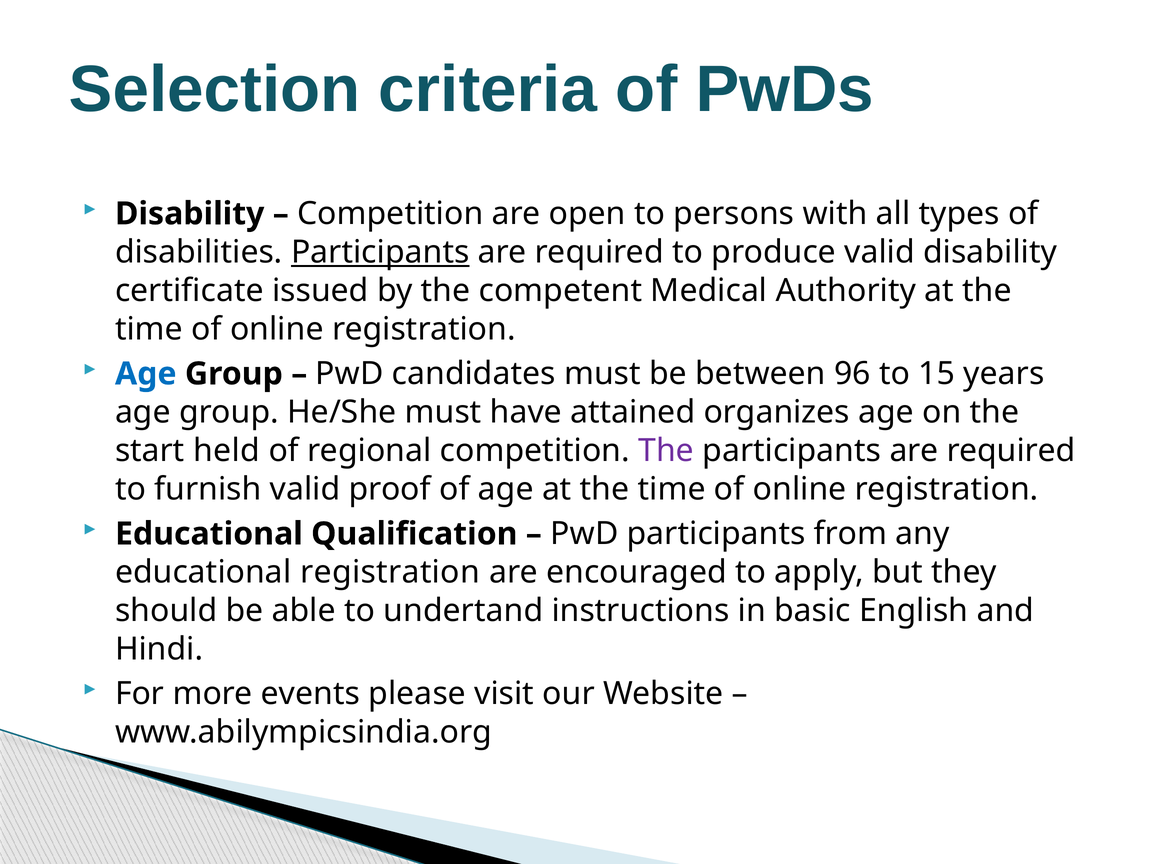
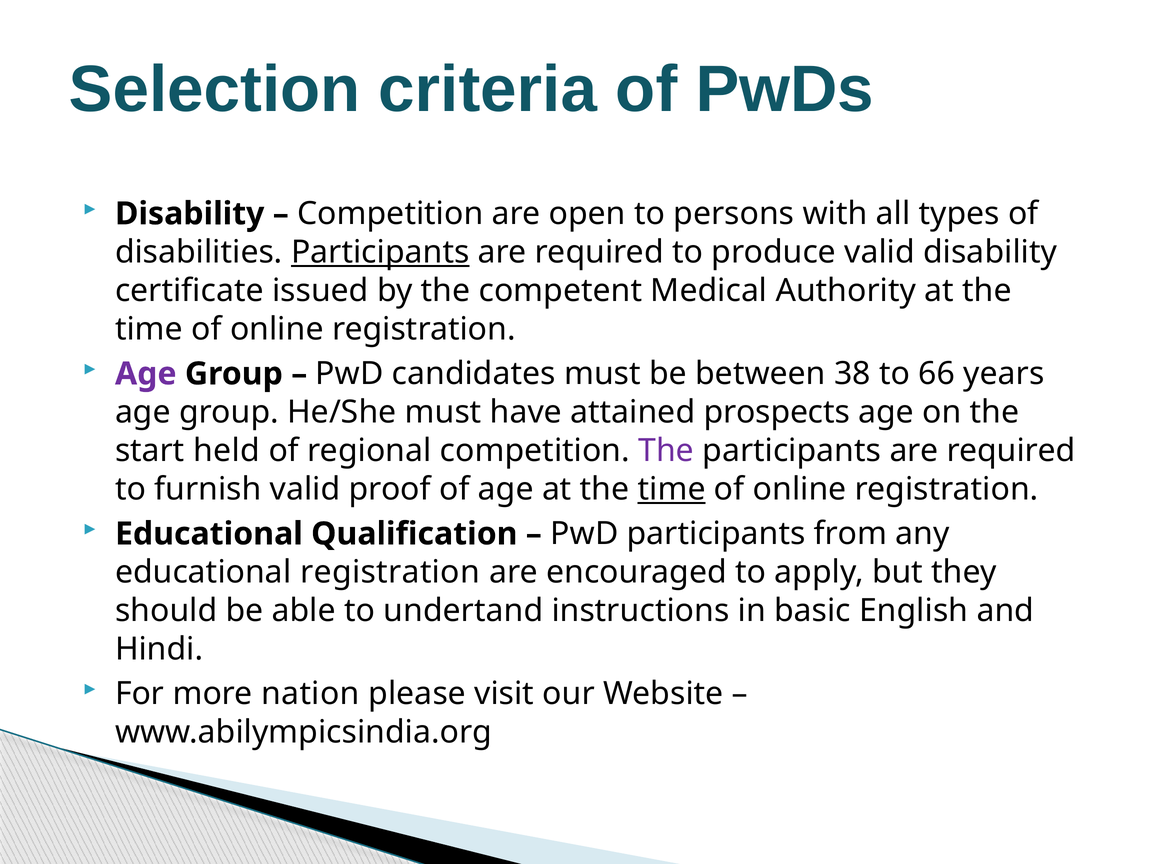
Age colour: blue -> purple (146, 374)
96: 96 -> 38 (852, 374)
15: 15 -> 66 (937, 374)
organizes: organizes -> prospects (777, 412)
time underline: none -> present (672, 489)
events: events -> nation (310, 694)
